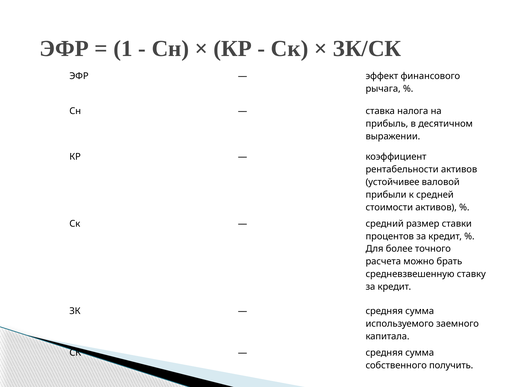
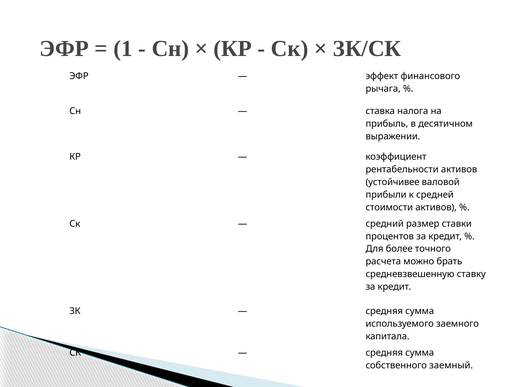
получить: получить -> заемный (451, 365)
